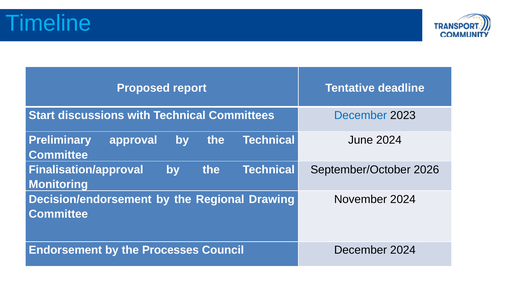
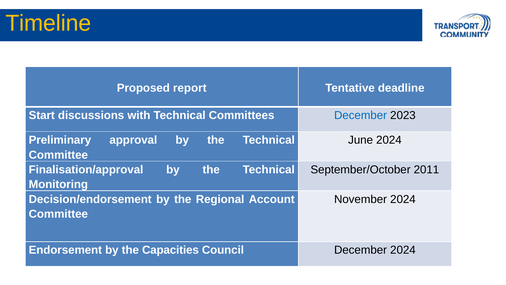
Timeline colour: light blue -> yellow (48, 23)
2026: 2026 -> 2011 (426, 169)
Drawing: Drawing -> Account (272, 199)
Processes: Processes -> Capacities (170, 250)
